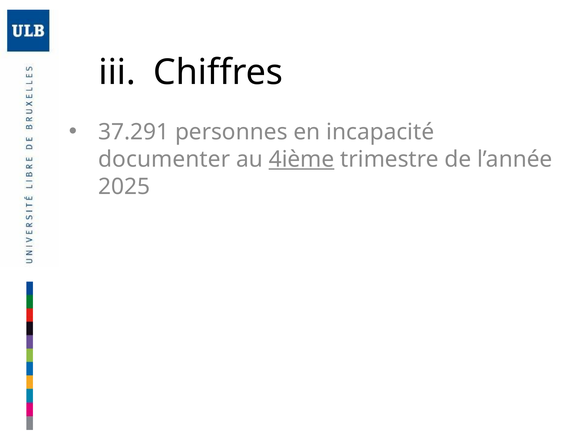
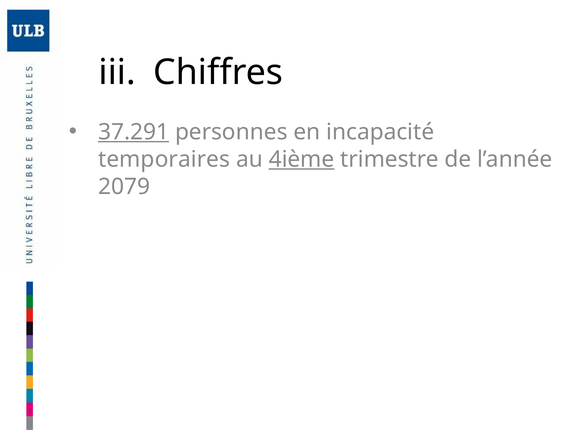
37.291 underline: none -> present (134, 132)
documenter: documenter -> temporaires (164, 160)
2025: 2025 -> 2079 (124, 187)
